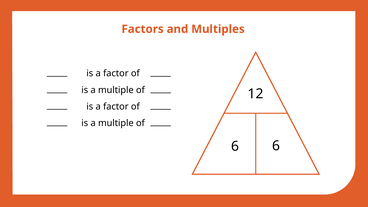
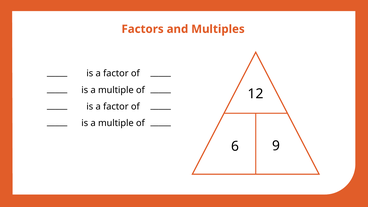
6 6: 6 -> 9 (276, 146)
